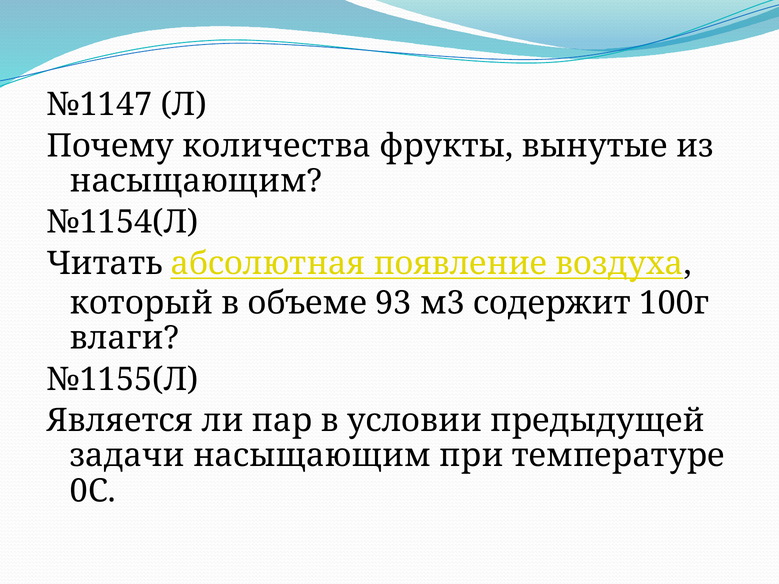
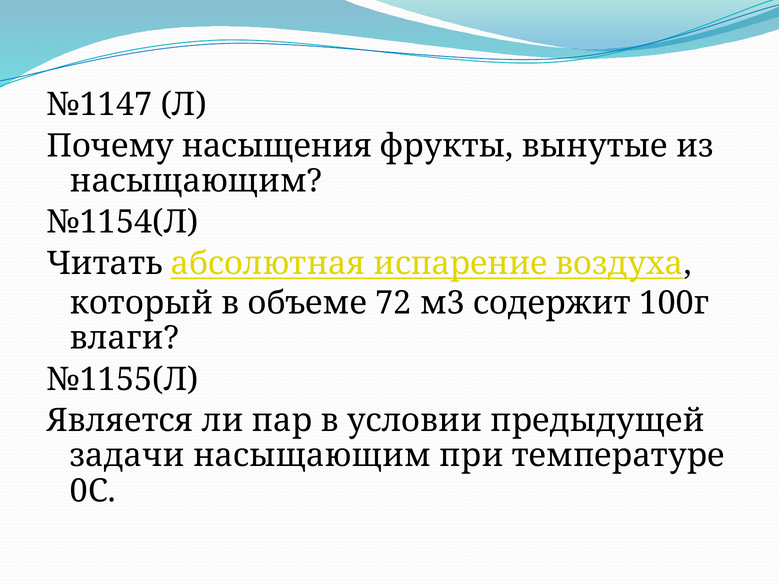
количества: количества -> насыщения (277, 146)
появление: появление -> испарение (461, 264)
93: 93 -> 72 (393, 303)
